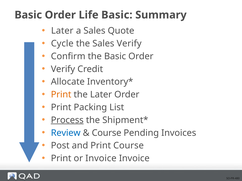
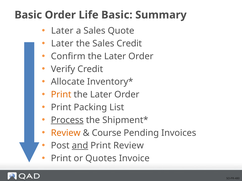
Cycle: Cycle -> Later (62, 44)
Sales Verify: Verify -> Credit (129, 44)
Confirm the Basic: Basic -> Later (115, 56)
Review colour: blue -> orange (66, 133)
and underline: none -> present (80, 146)
Print Course: Course -> Review (129, 146)
or Invoice: Invoice -> Quotes (101, 159)
